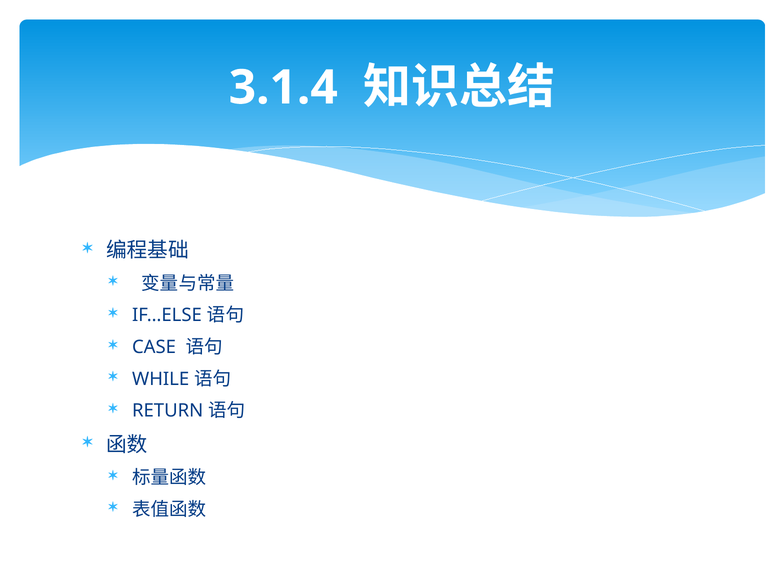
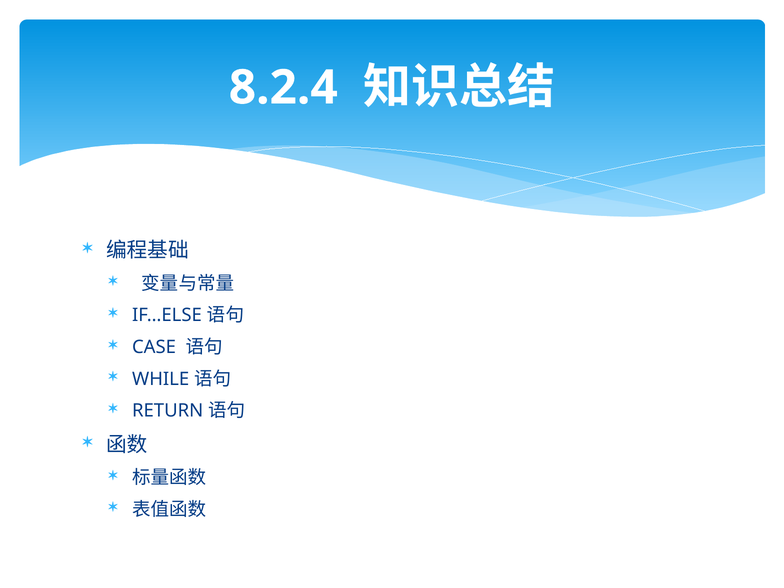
3.1.4: 3.1.4 -> 8.2.4 (283, 88)
